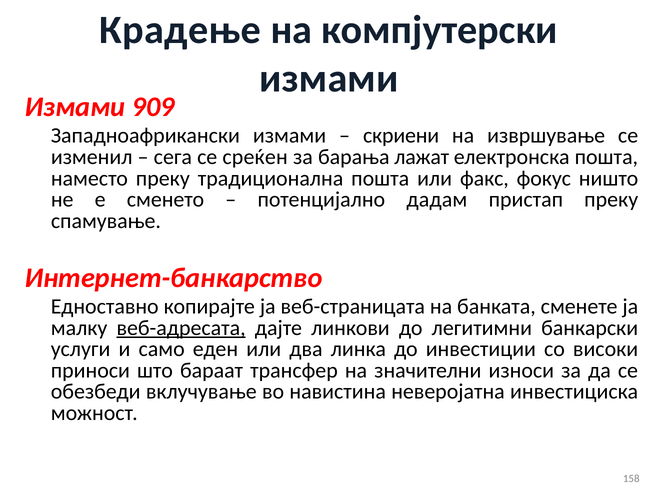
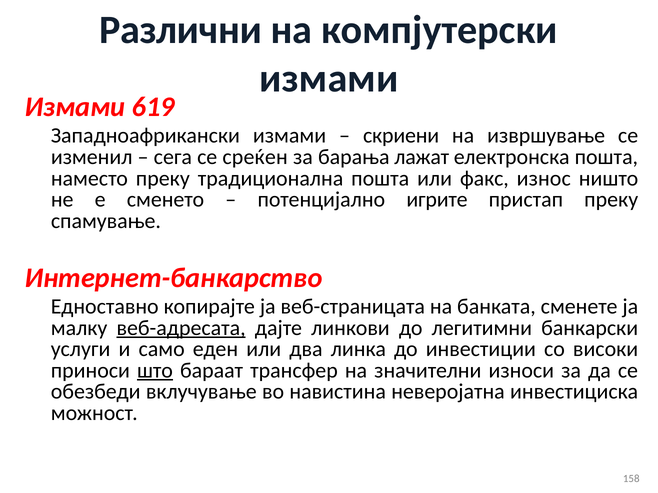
Крадење: Крадење -> Различни (181, 30)
909: 909 -> 619 (153, 107)
фокус: фокус -> износ (544, 179)
дадам: дадам -> игрите (437, 200)
што underline: none -> present (155, 371)
